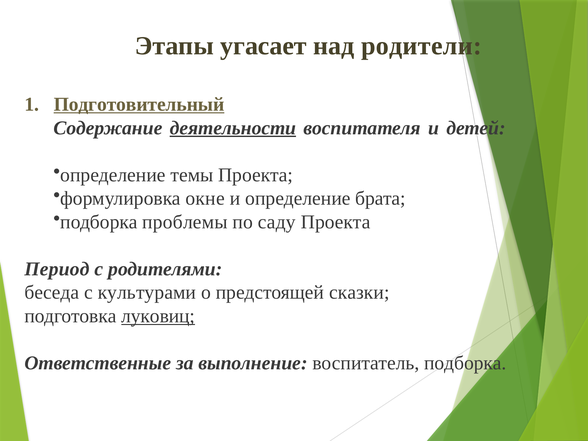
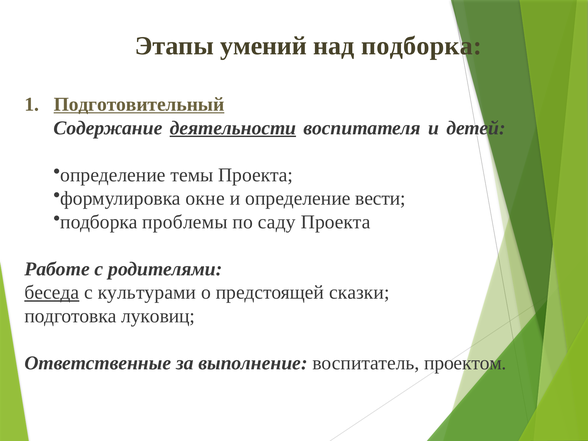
угасает: угасает -> умений (264, 46)
над родители: родители -> подборка (421, 46)
брата: брата -> вести (380, 198)
Период: Период -> Работе (57, 269)
беседа underline: none -> present (52, 293)
луковиц underline: present -> none (158, 316)
воспитатель подборка: подборка -> проектом (465, 363)
